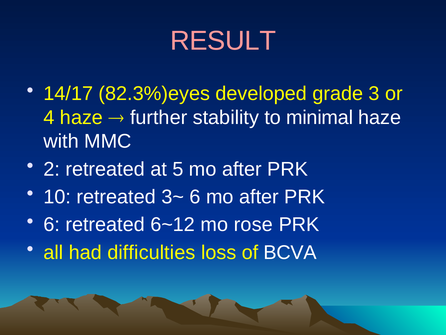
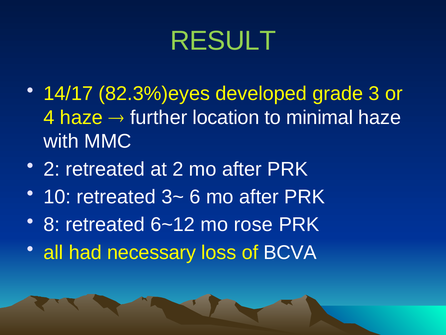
RESULT colour: pink -> light green (223, 41)
stability: stability -> location (226, 117)
at 5: 5 -> 2 (178, 169)
6: 6 -> 8 (52, 224)
difficulties: difficulties -> necessary (152, 252)
